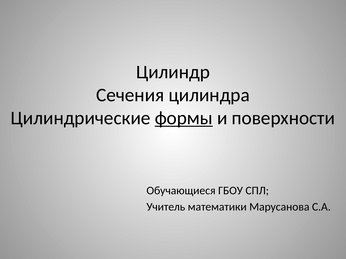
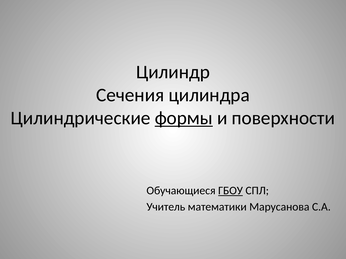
ГБОУ underline: none -> present (231, 191)
